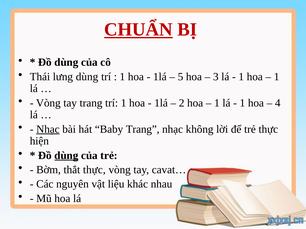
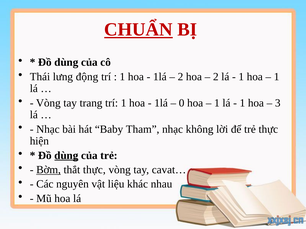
lưng dùng: dùng -> động (87, 77)
5: 5 -> 2 (180, 77)
3: 3 -> 2 (216, 77)
2: 2 -> 0 (182, 103)
4: 4 -> 3 (278, 103)
Nhạc underline: present -> none (48, 129)
Baby Trang: Trang -> Tham (143, 129)
Bờm underline: none -> present (49, 170)
